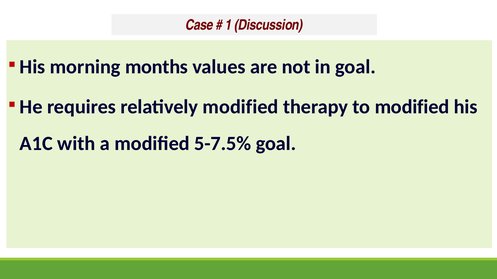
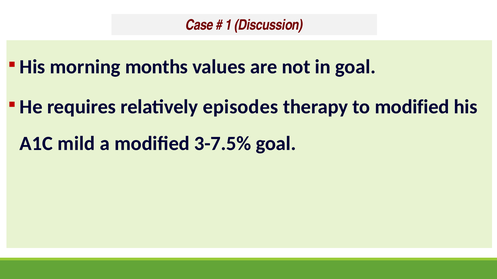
relatively modified: modified -> episodes (240, 107)
with: with -> mild (76, 144)
5-7.5%: 5-7.5% -> 3-7.5% (223, 144)
